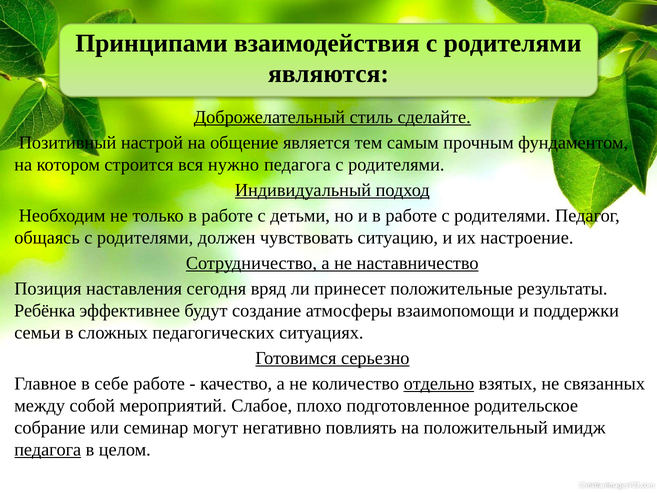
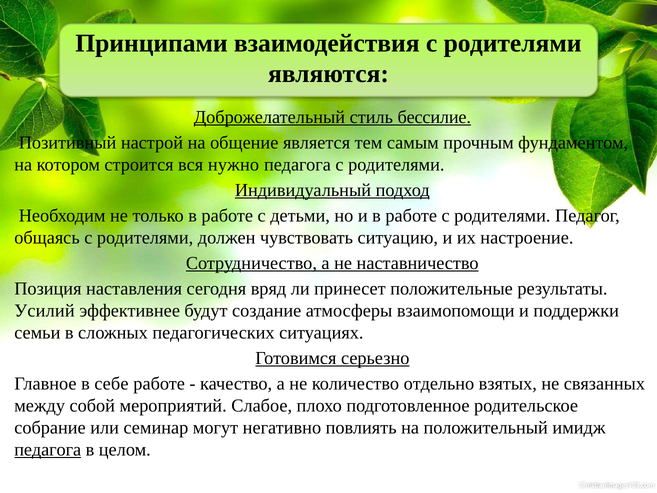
сделайте: сделайте -> бессилие (434, 117)
Ребёнка: Ребёнка -> Усилий (45, 311)
отдельно underline: present -> none (439, 384)
